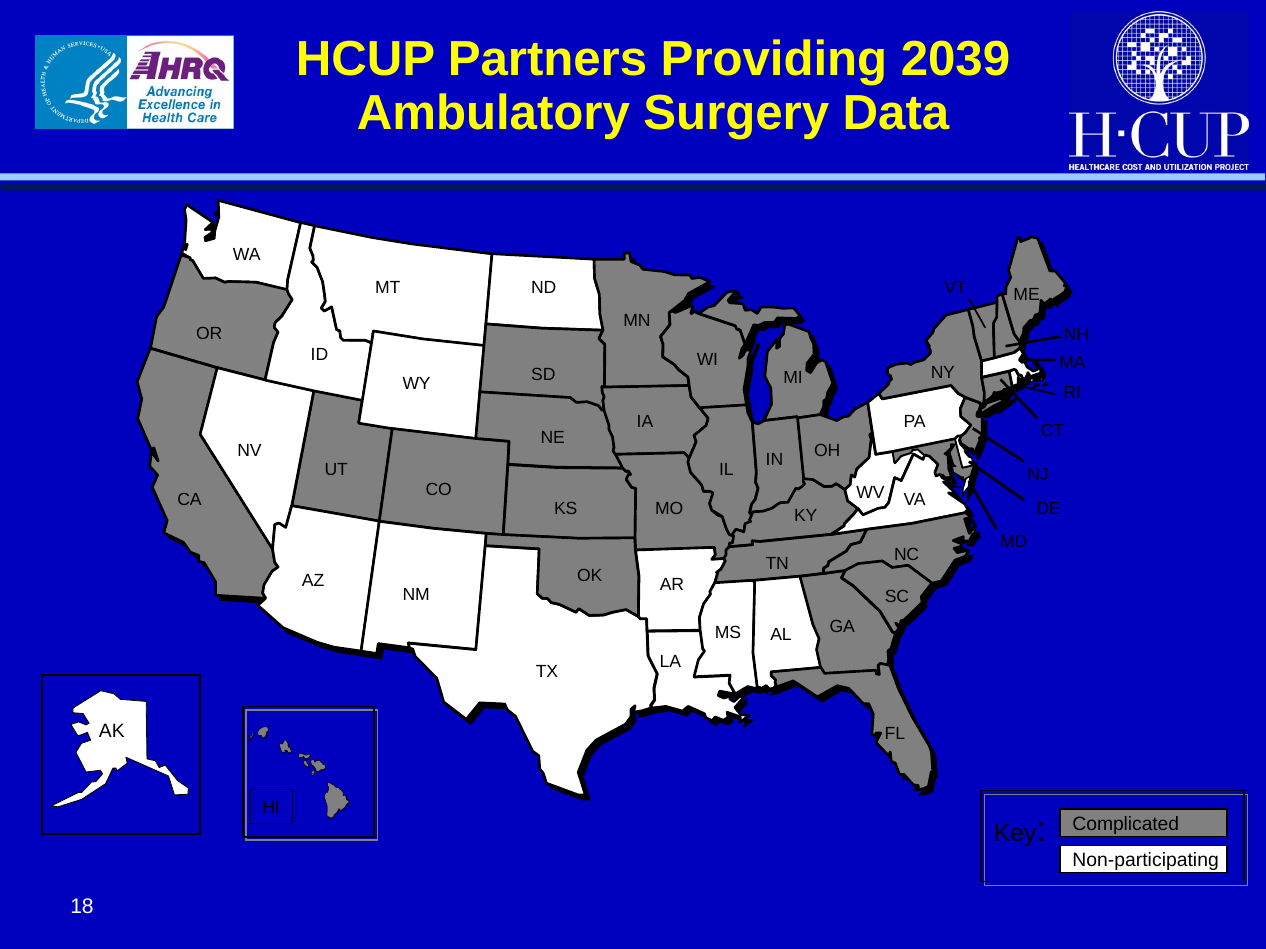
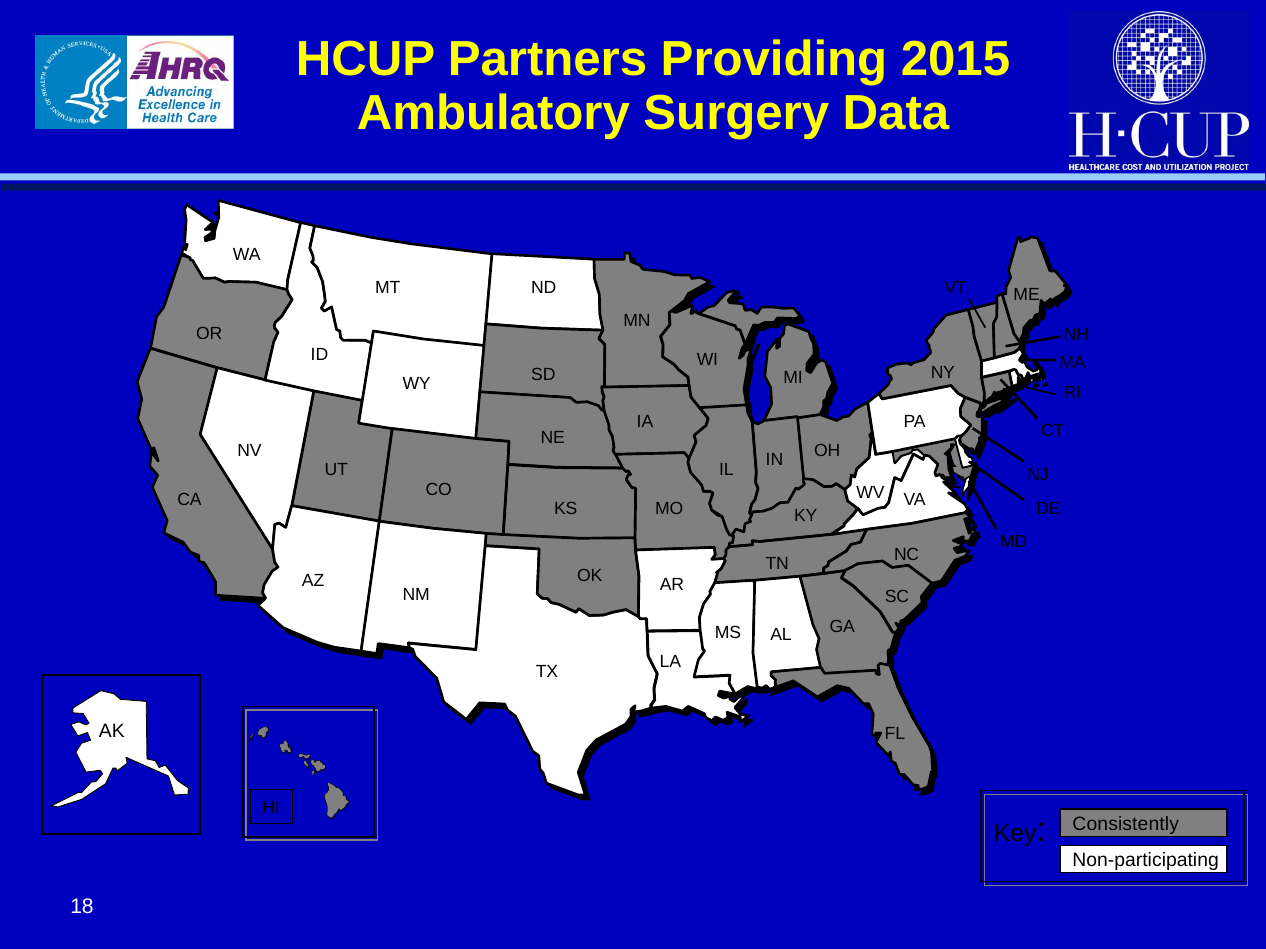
2039: 2039 -> 2015 (956, 60)
Complicated: Complicated -> Consistently (1126, 824)
